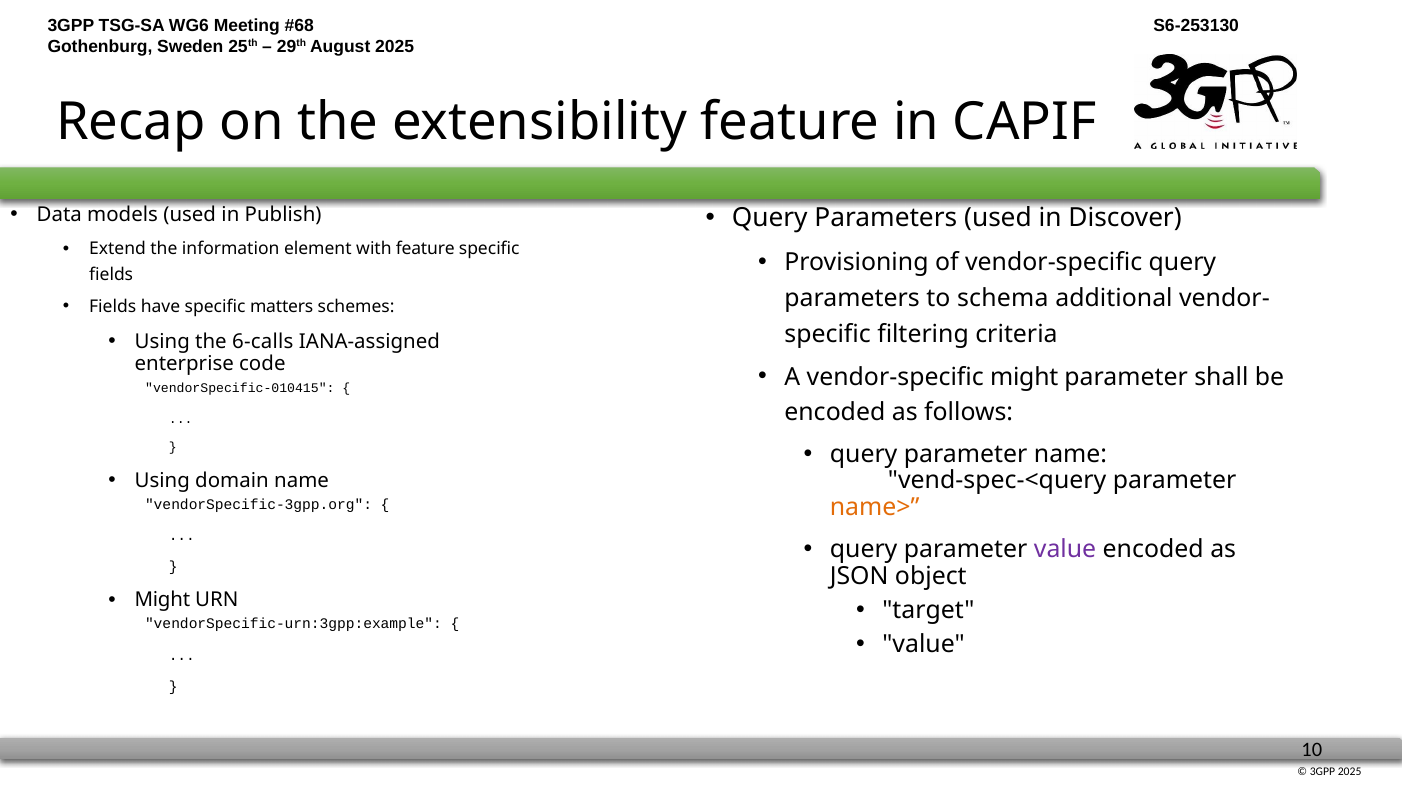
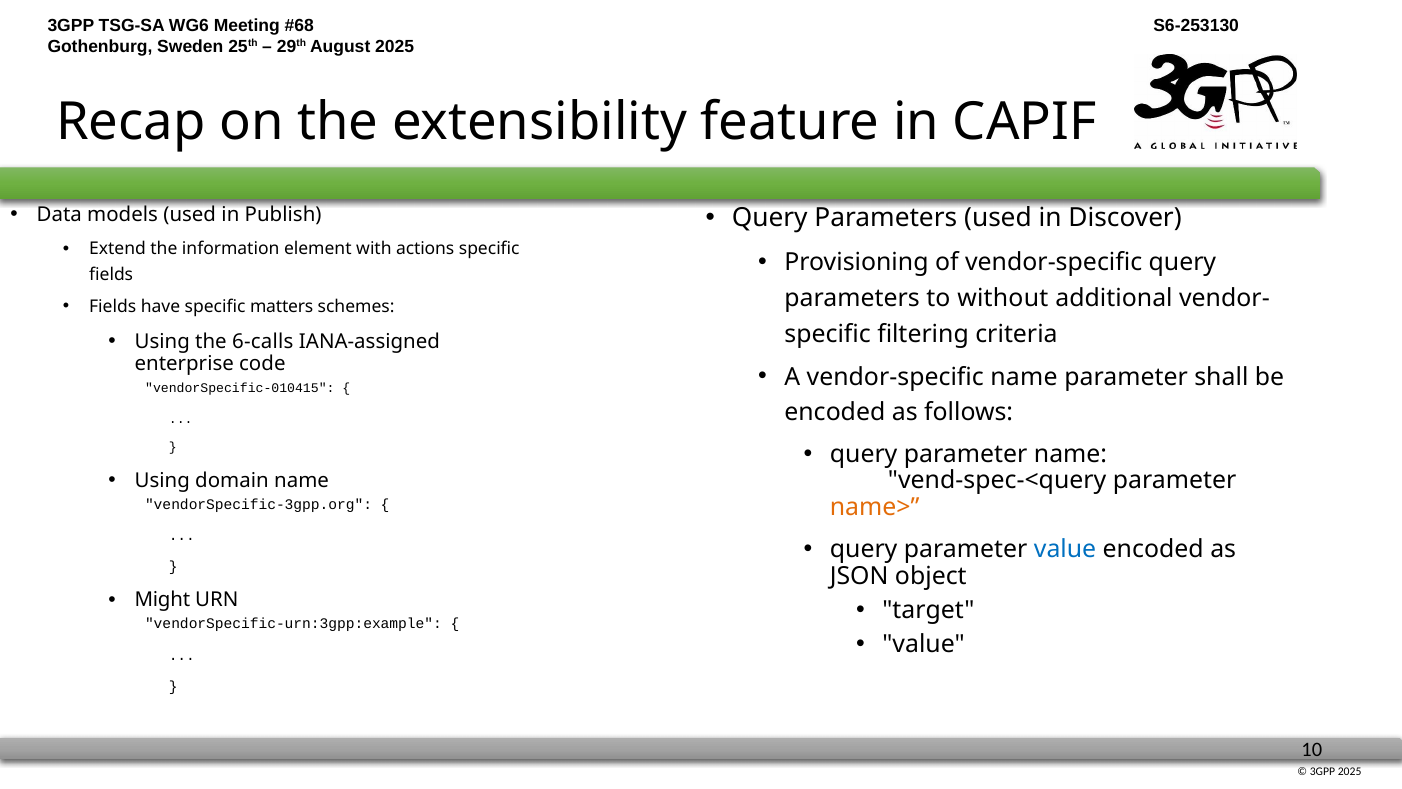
with feature: feature -> actions (425, 249)
schema: schema -> without (1003, 298)
vendor-specific might: might -> name (1024, 377)
value colour: purple -> blue (1065, 549)
